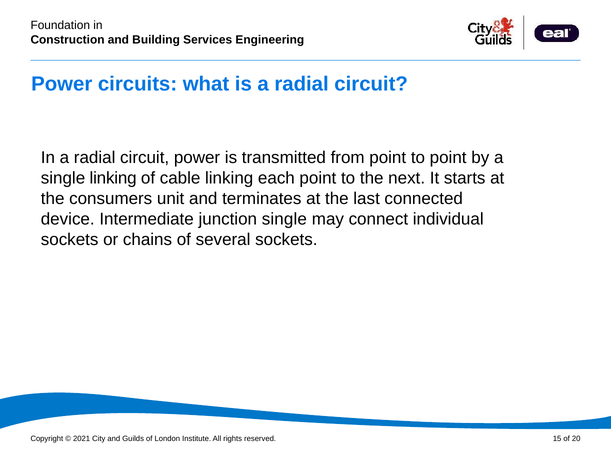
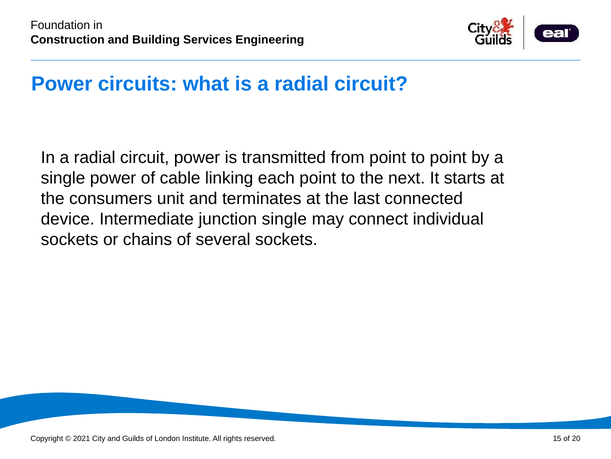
single linking: linking -> power (113, 178)
